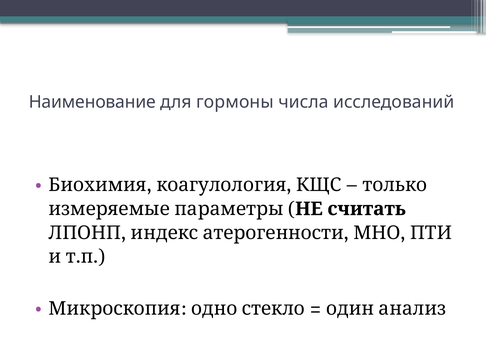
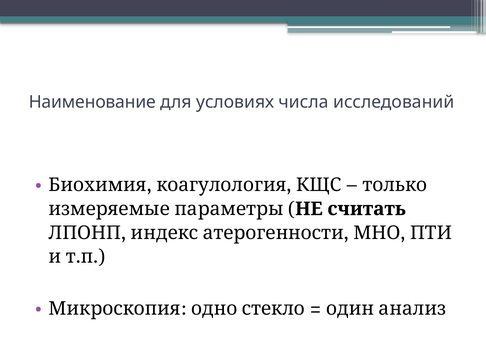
гормоны: гормоны -> условиях (235, 102)
